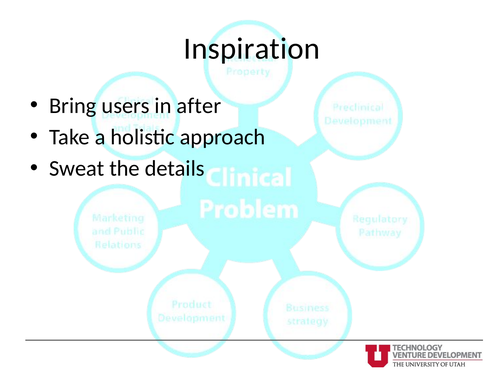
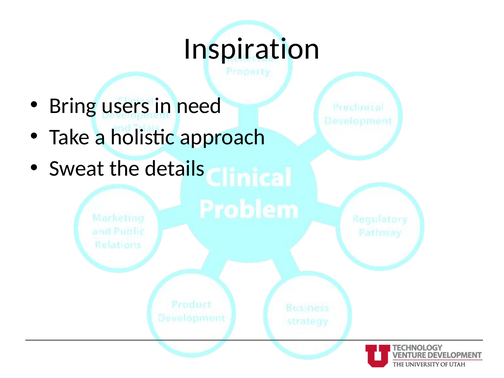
after: after -> need (199, 106)
